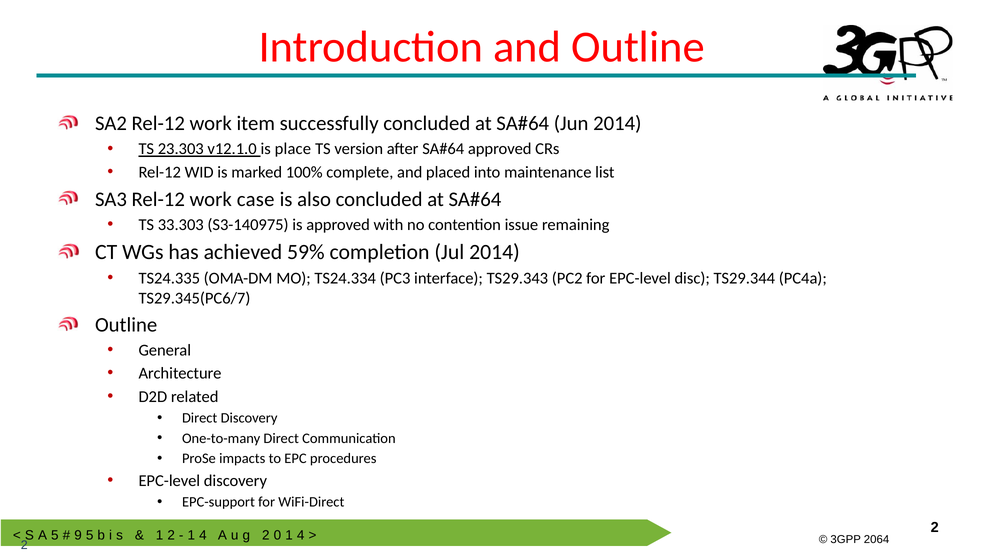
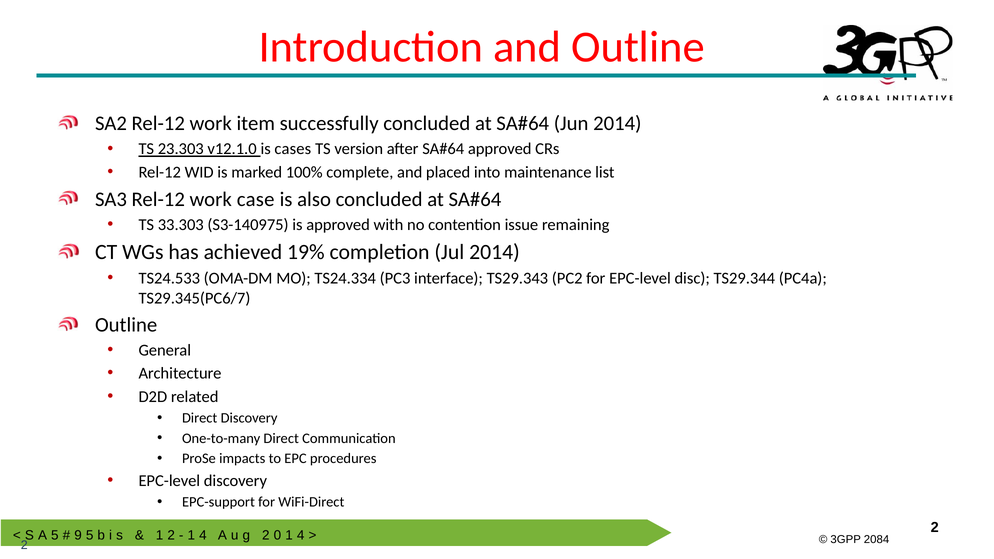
place: place -> cases (293, 149)
59%: 59% -> 19% (306, 252)
TS24.335: TS24.335 -> TS24.533 (169, 278)
2064: 2064 -> 2084 (877, 540)
